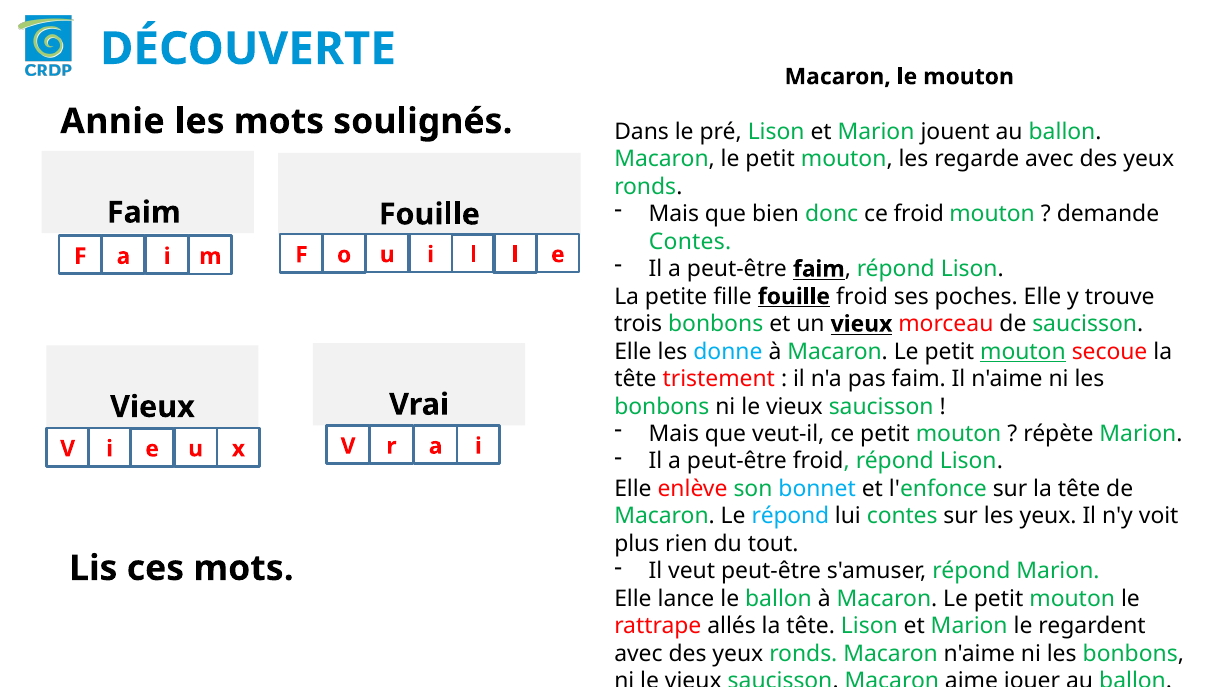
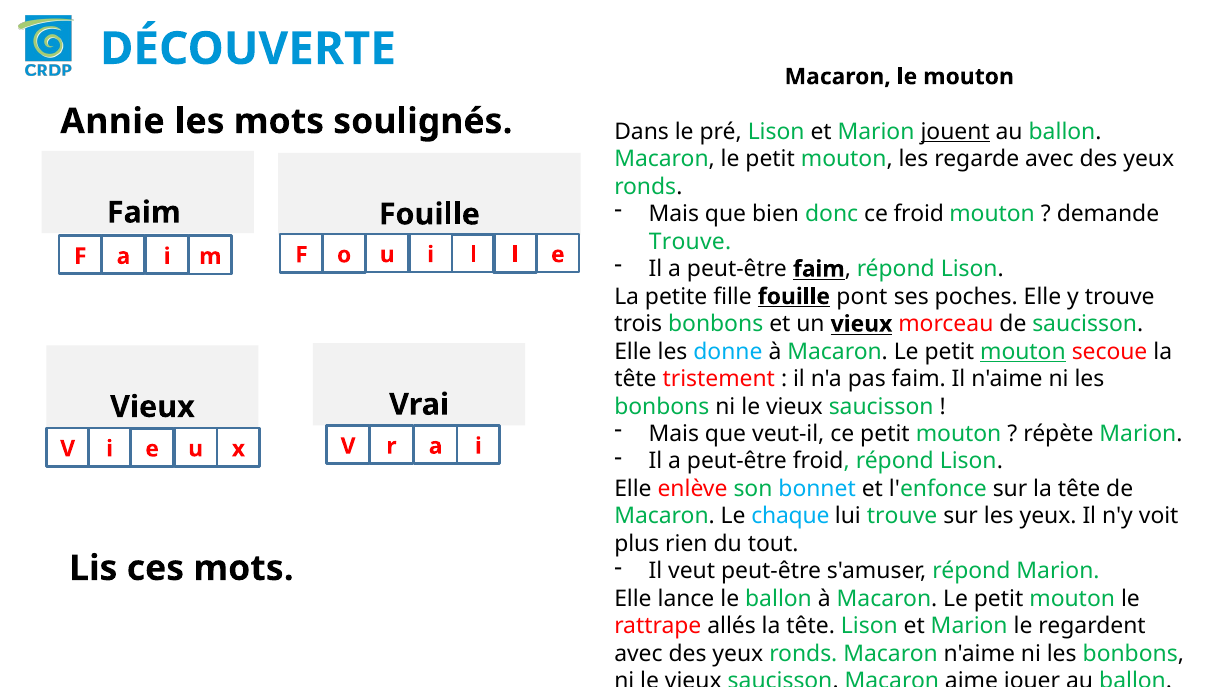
jouent underline: none -> present (955, 132)
Contes: Contes -> Trouve (690, 242)
fouille froid: froid -> pont (862, 297)
Le répond: répond -> chaque (790, 517)
lui contes: contes -> trouve (902, 517)
